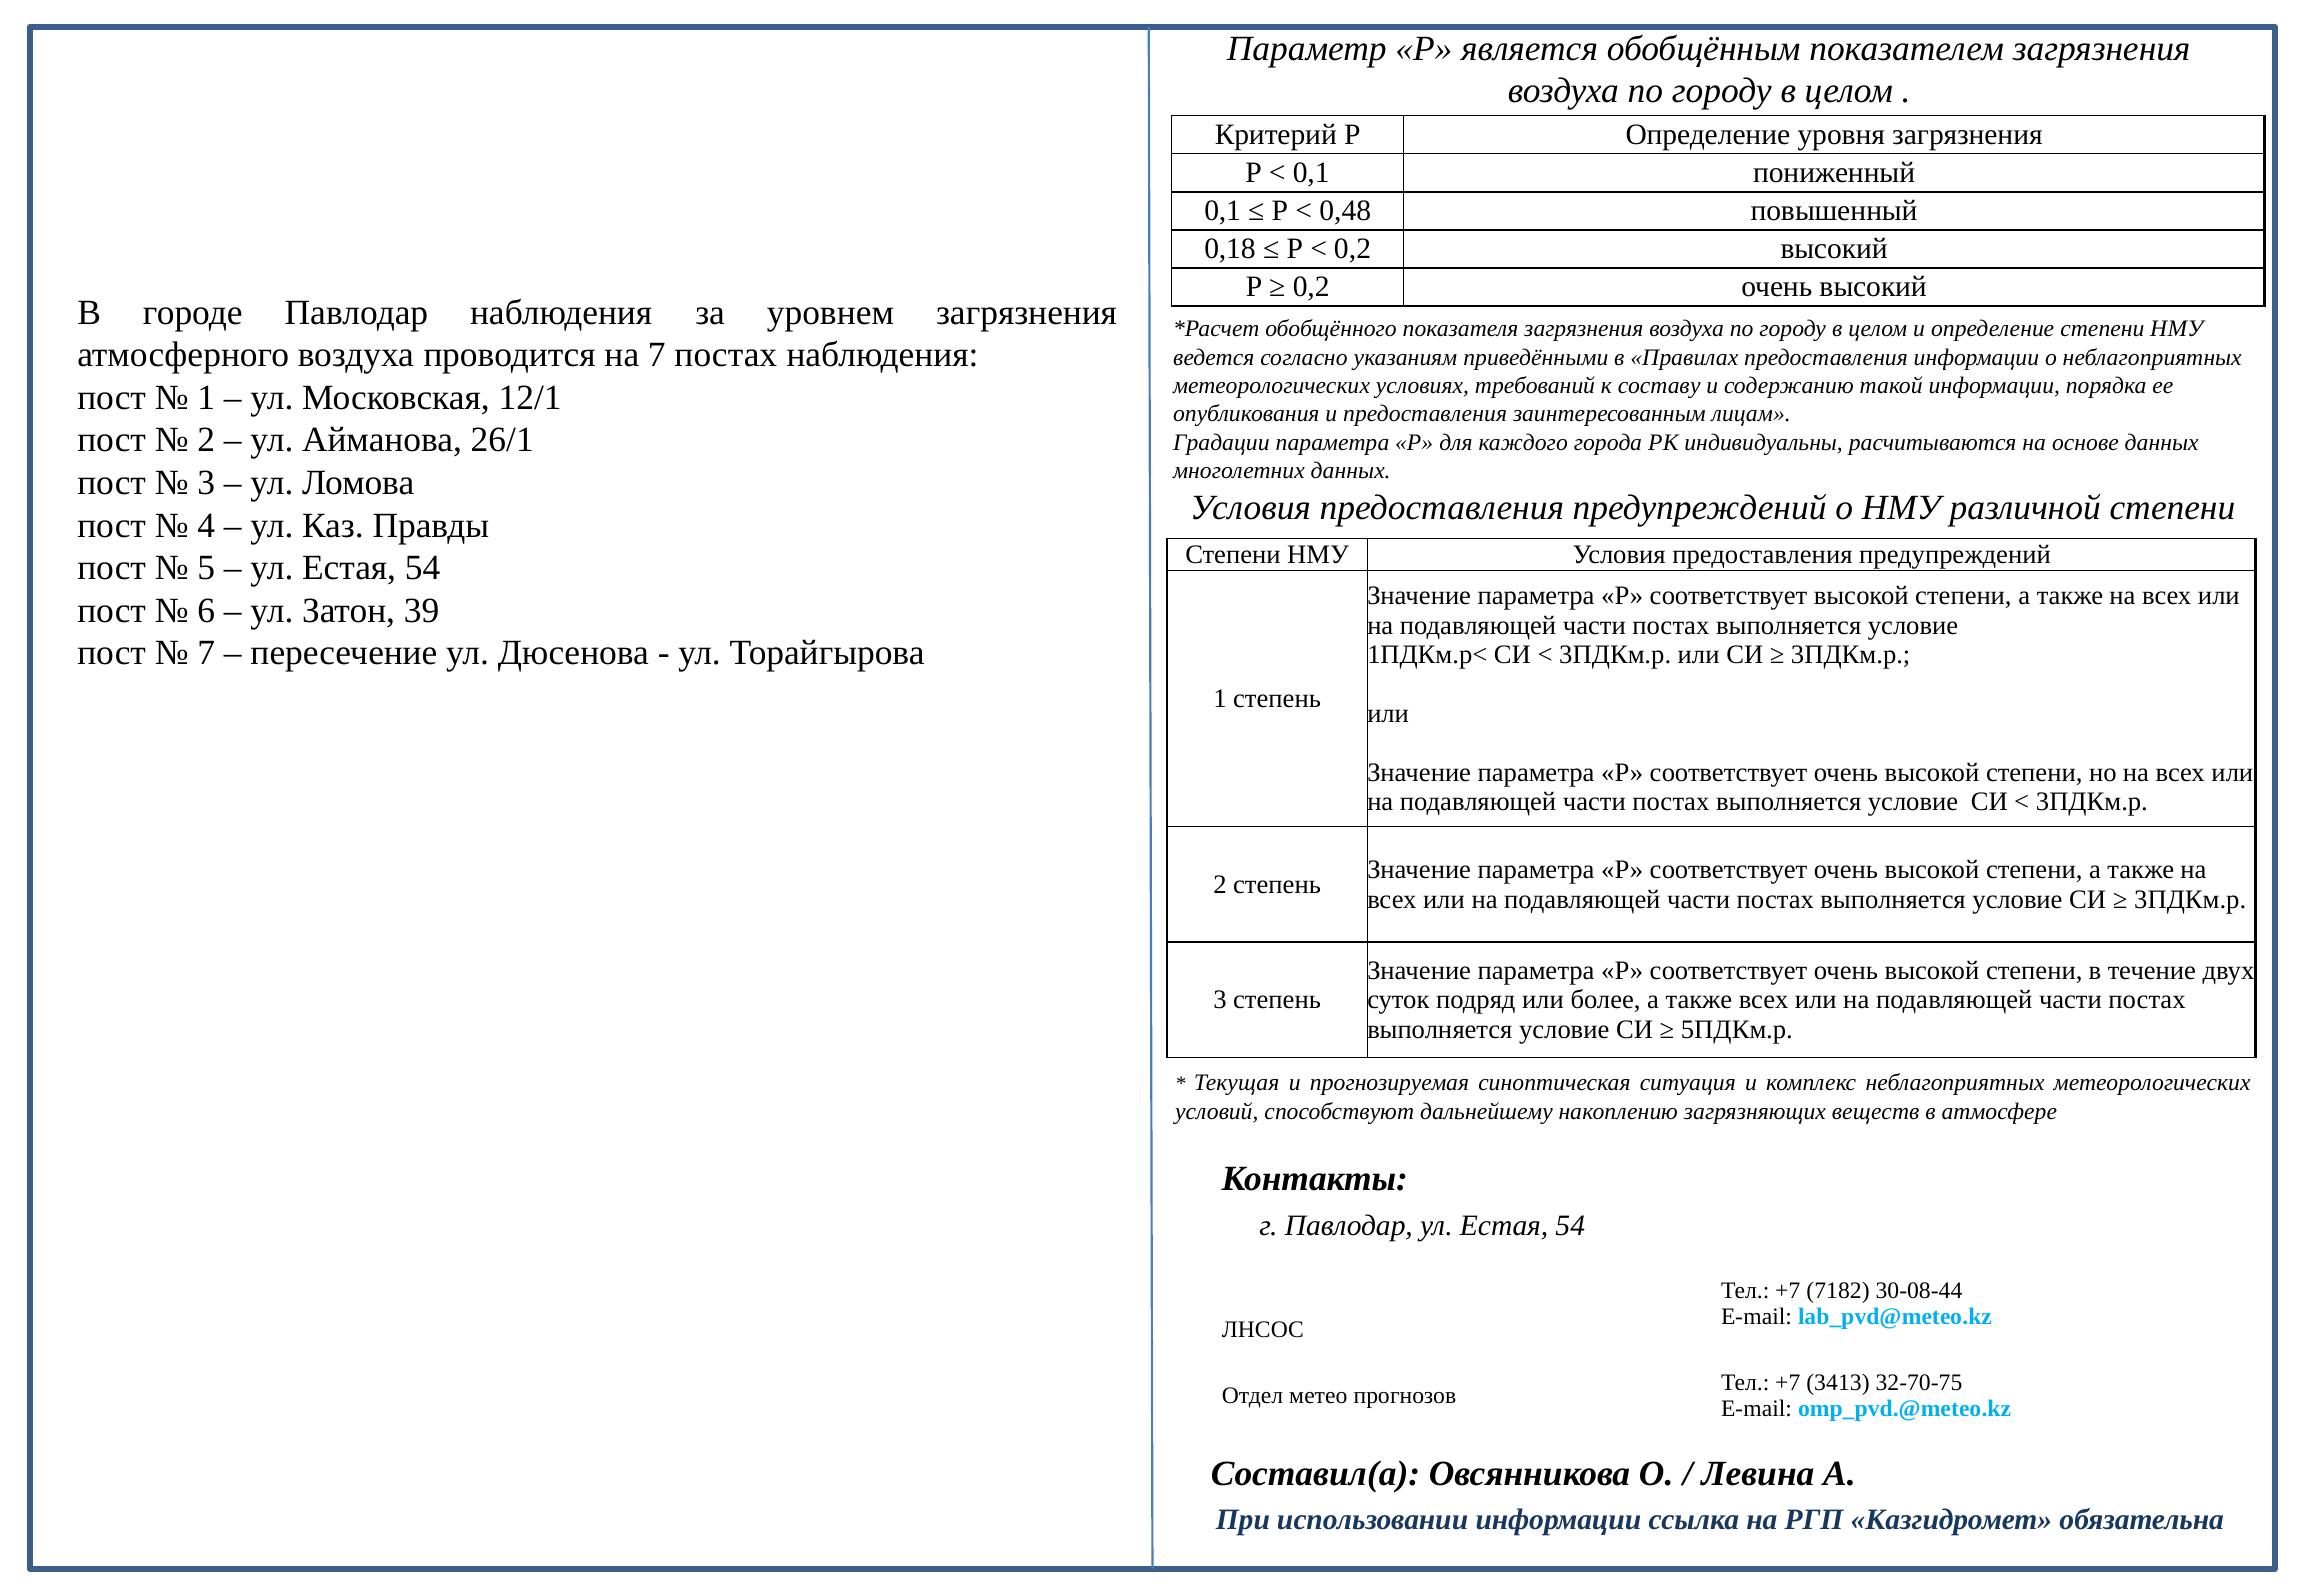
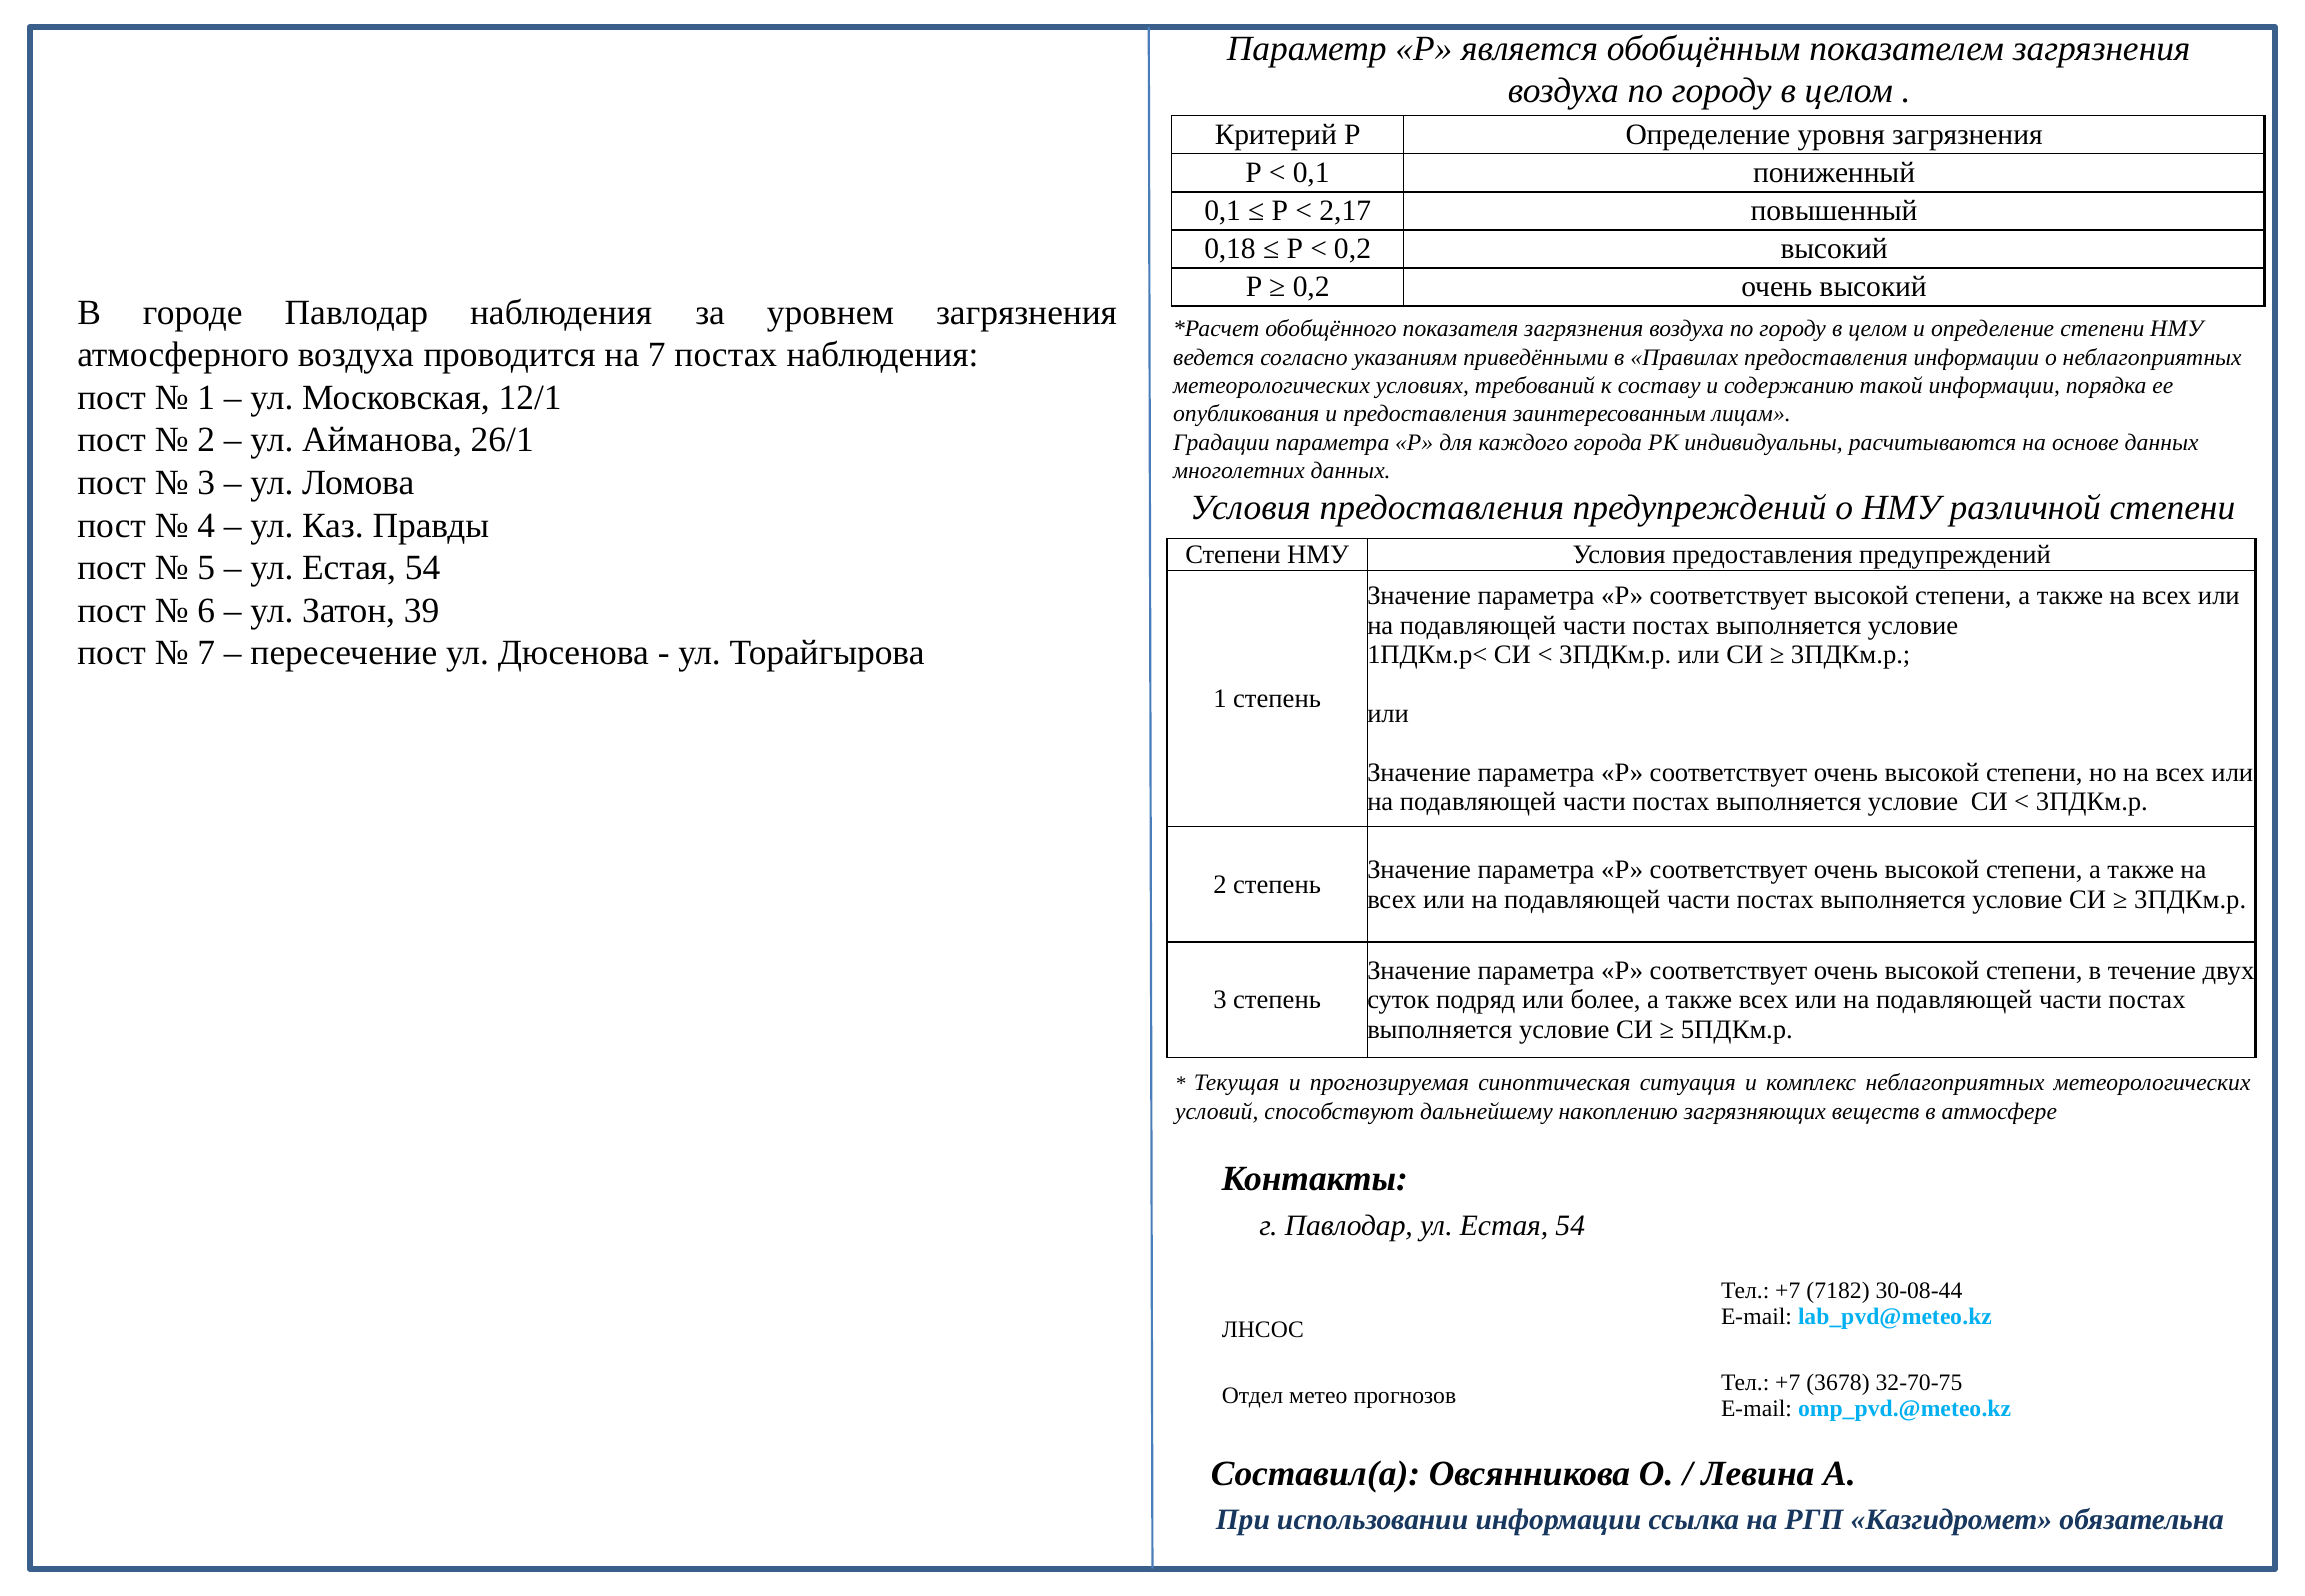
0,48: 0,48 -> 2,17 (1345, 211)
3413: 3413 -> 3678 (1838, 1382)
